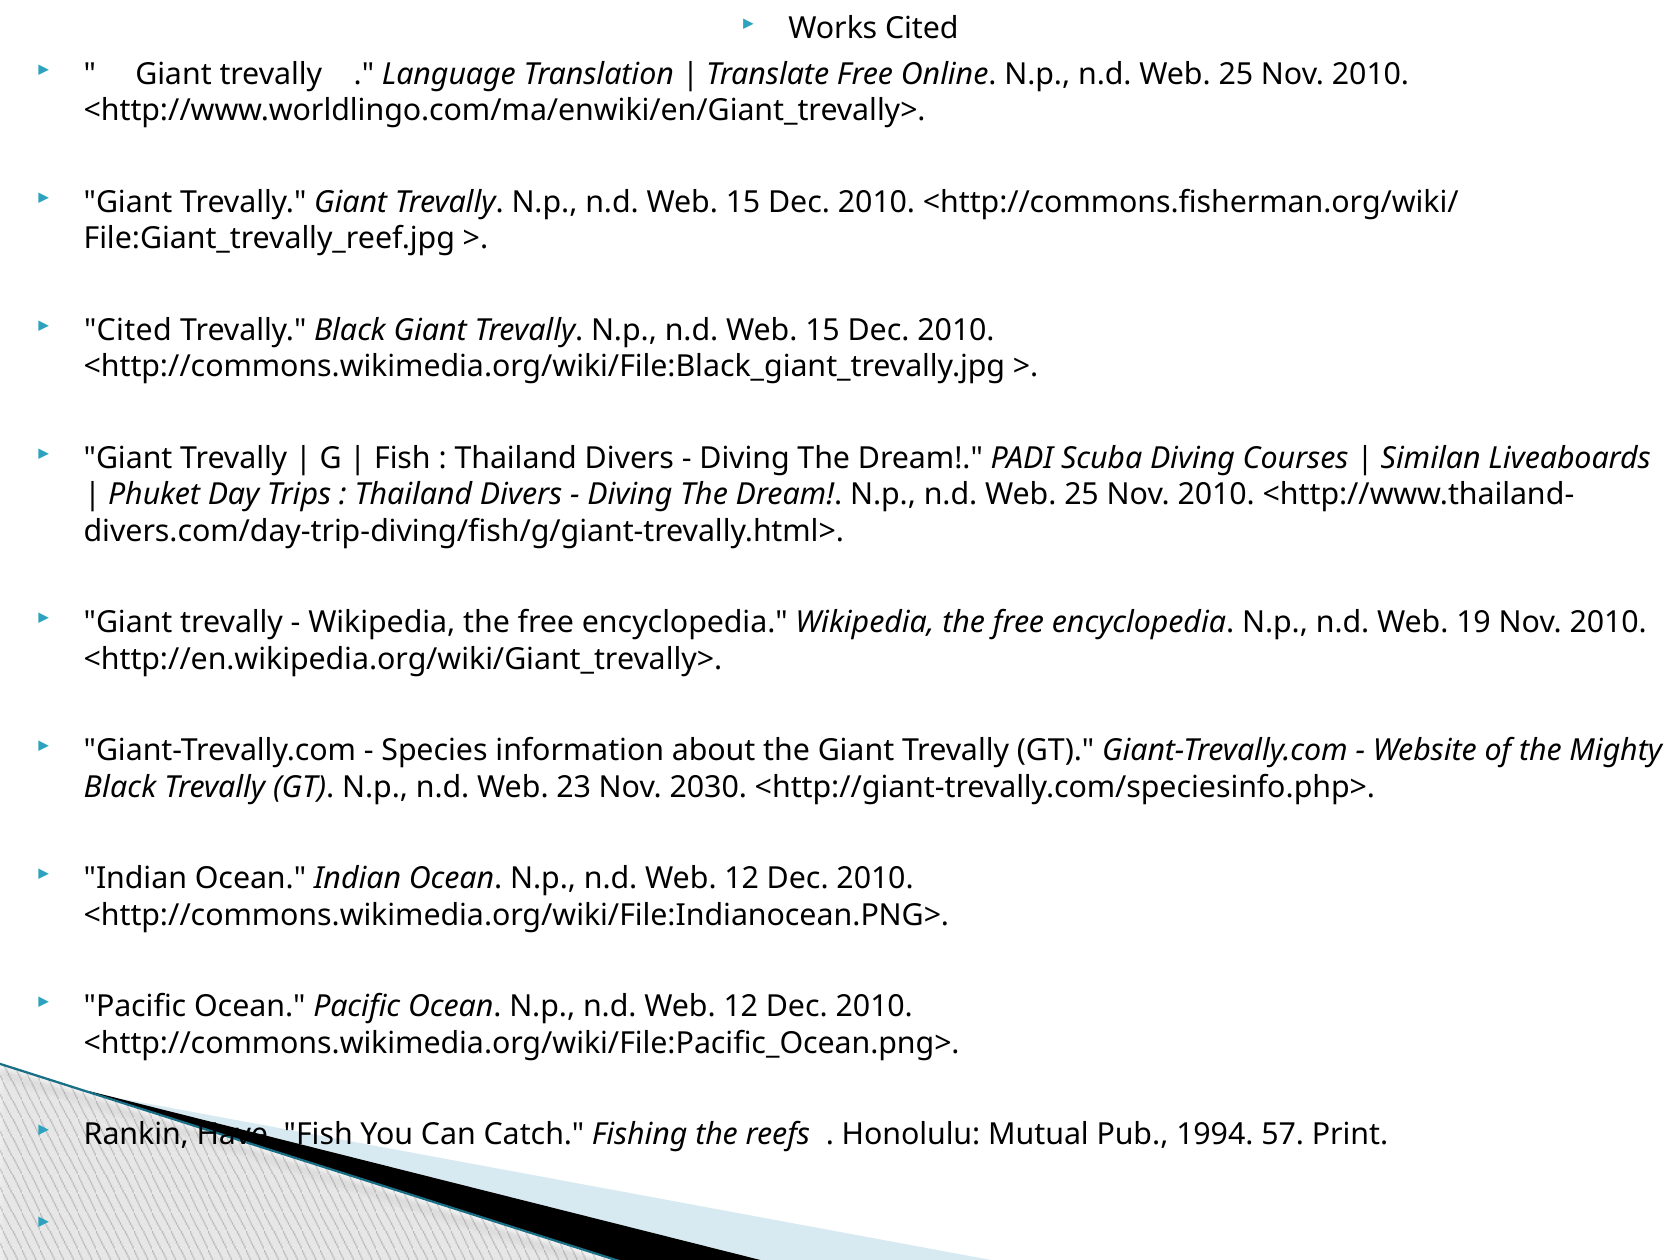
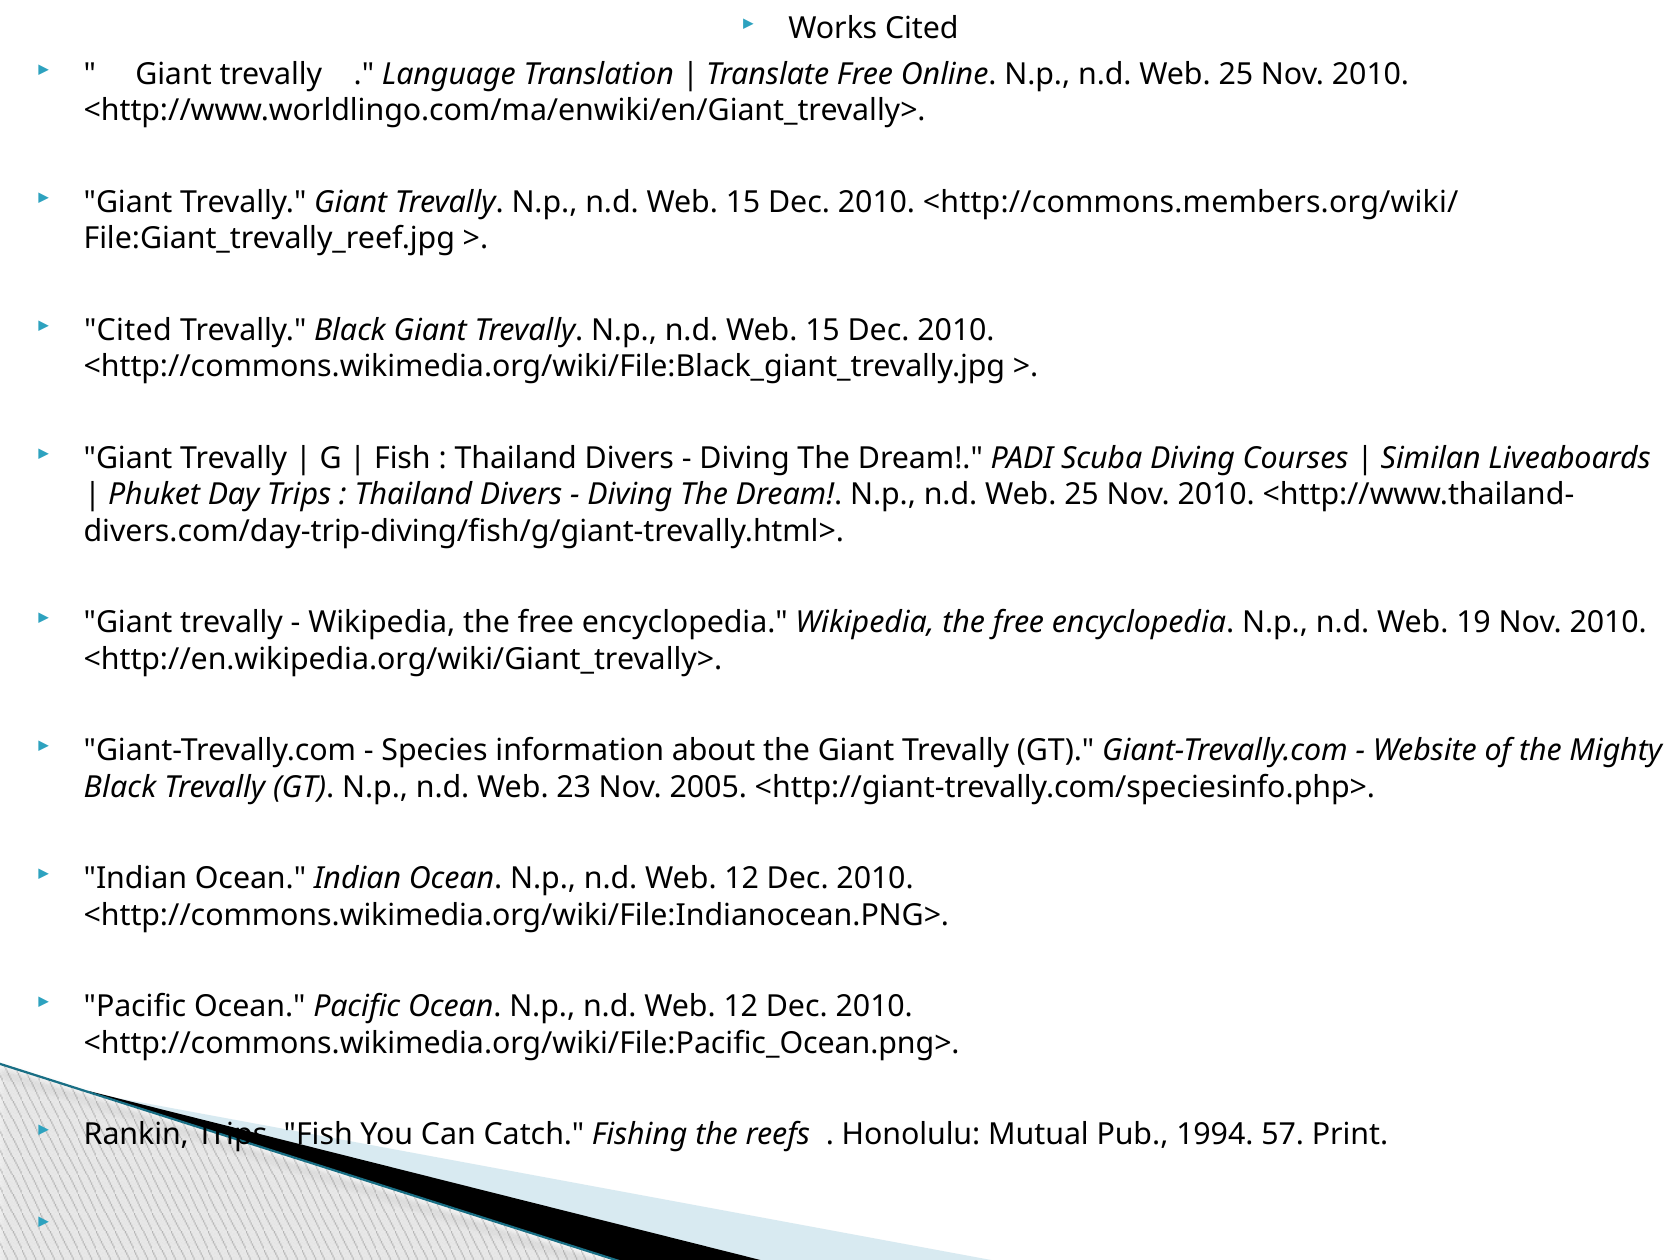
<http://commons.fisherman.org/wiki/: <http://commons.fisherman.org/wiki/ -> <http://commons.members.org/wiki/ (1191, 202)
2030: 2030 -> 2005 (708, 787)
Rankin Have: Have -> Trips (236, 1135)
